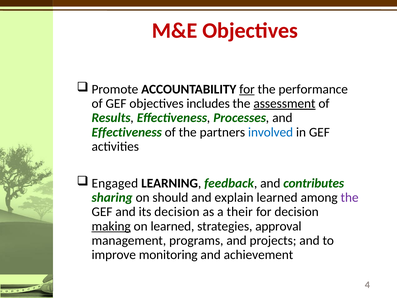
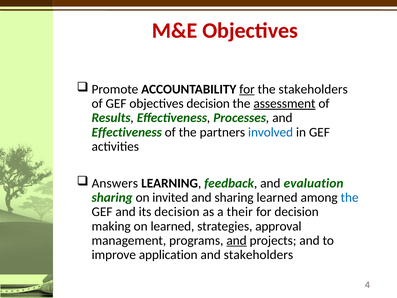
the performance: performance -> stakeholders (313, 89)
objectives includes: includes -> decision (208, 103)
Engaged: Engaged -> Answers (115, 183)
contributes: contributes -> evaluation (314, 183)
should: should -> invited (170, 197)
and explain: explain -> sharing (234, 197)
the colour: purple -> blue (350, 197)
making underline: present -> none (111, 226)
and underline: none -> present (237, 240)
monitoring: monitoring -> application (168, 255)
and achievement: achievement -> stakeholders (258, 255)
